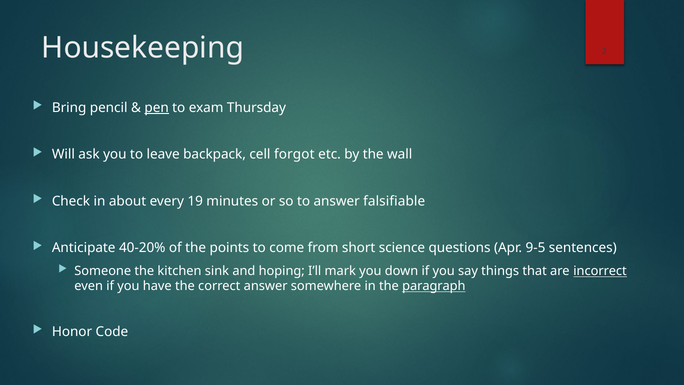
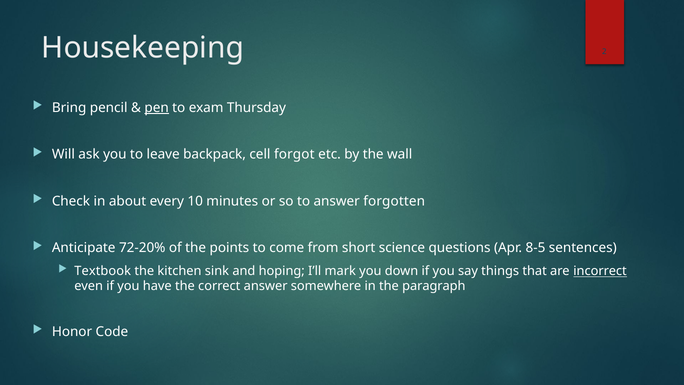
19: 19 -> 10 (195, 201)
falsifiable: falsifiable -> forgotten (394, 201)
40-20%: 40-20% -> 72-20% (142, 248)
9-5: 9-5 -> 8-5 (535, 248)
Someone: Someone -> Textbook (103, 271)
paragraph underline: present -> none (434, 286)
